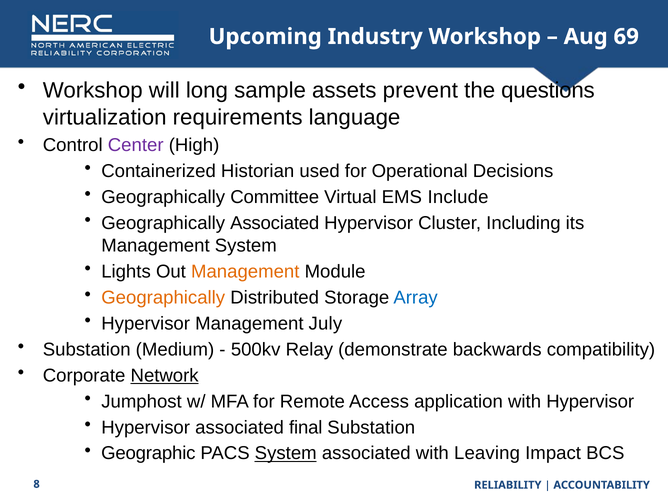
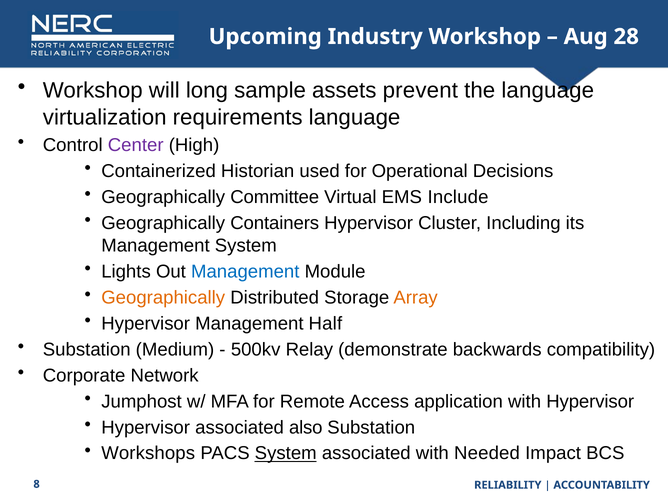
69: 69 -> 28 (626, 37)
the questions: questions -> language (548, 91)
Geographically Associated: Associated -> Containers (275, 223)
Management colour: orange -> blue (245, 271)
Array colour: blue -> orange (416, 297)
July: July -> Half (325, 323)
Network underline: present -> none (165, 375)
final: final -> also (306, 427)
Geographic: Geographic -> Workshops (148, 453)
Leaving: Leaving -> Needed (487, 453)
